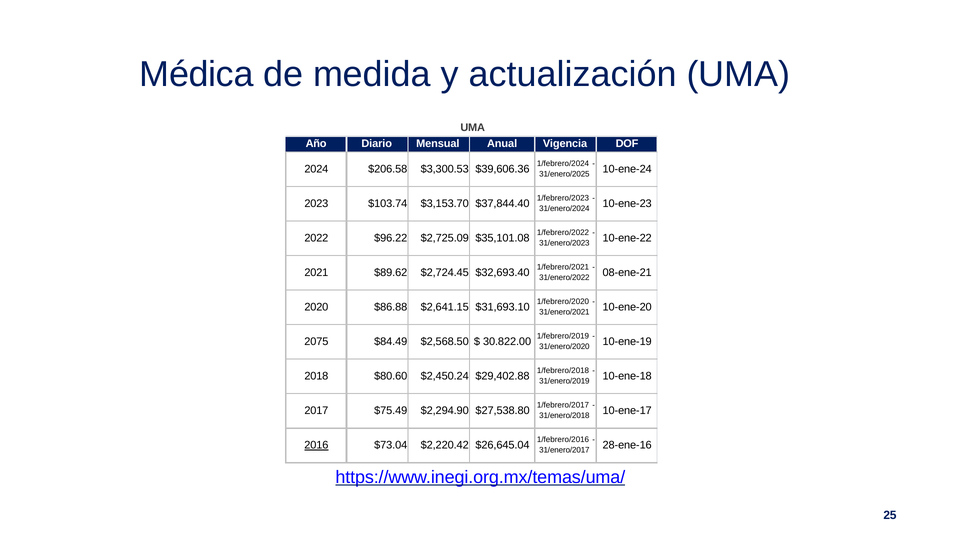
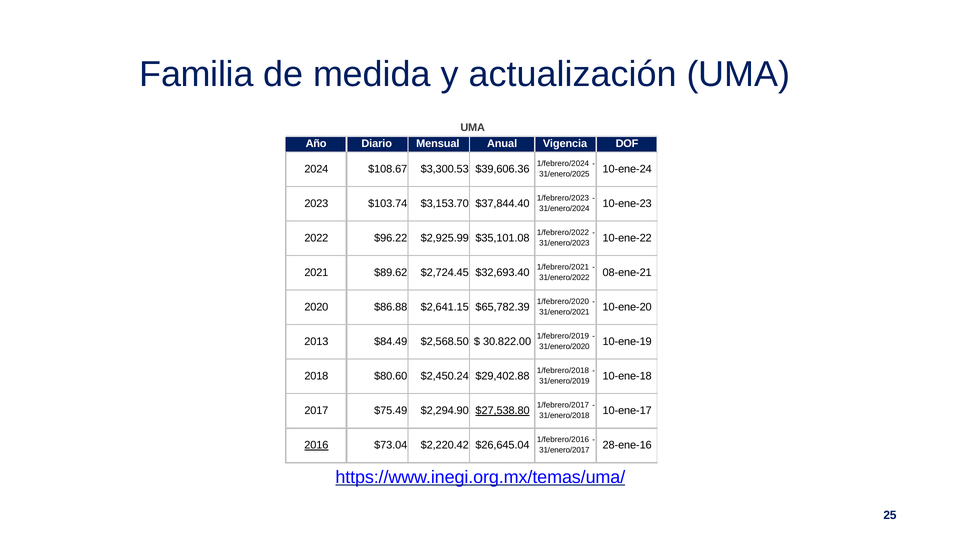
Médica: Médica -> Familia (196, 74)
$206.58: $206.58 -> $108.67 (388, 169)
$2,725.09: $2,725.09 -> $2,925.99 (445, 238)
$31,693.10: $31,693.10 -> $65,782.39 (503, 307)
2075: 2075 -> 2013 (316, 341)
$27,538.80 underline: none -> present (503, 410)
